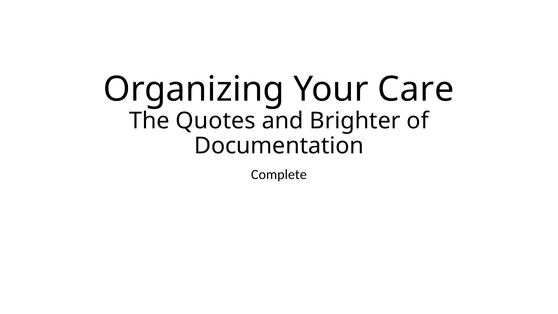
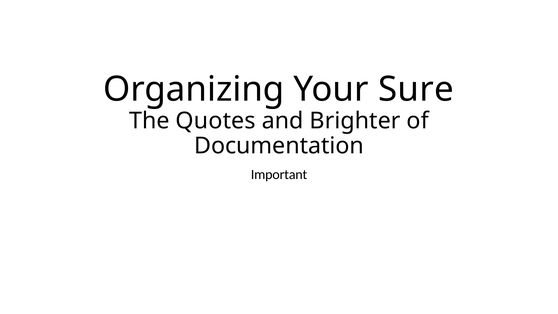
Care: Care -> Sure (416, 89)
Complete: Complete -> Important (279, 174)
